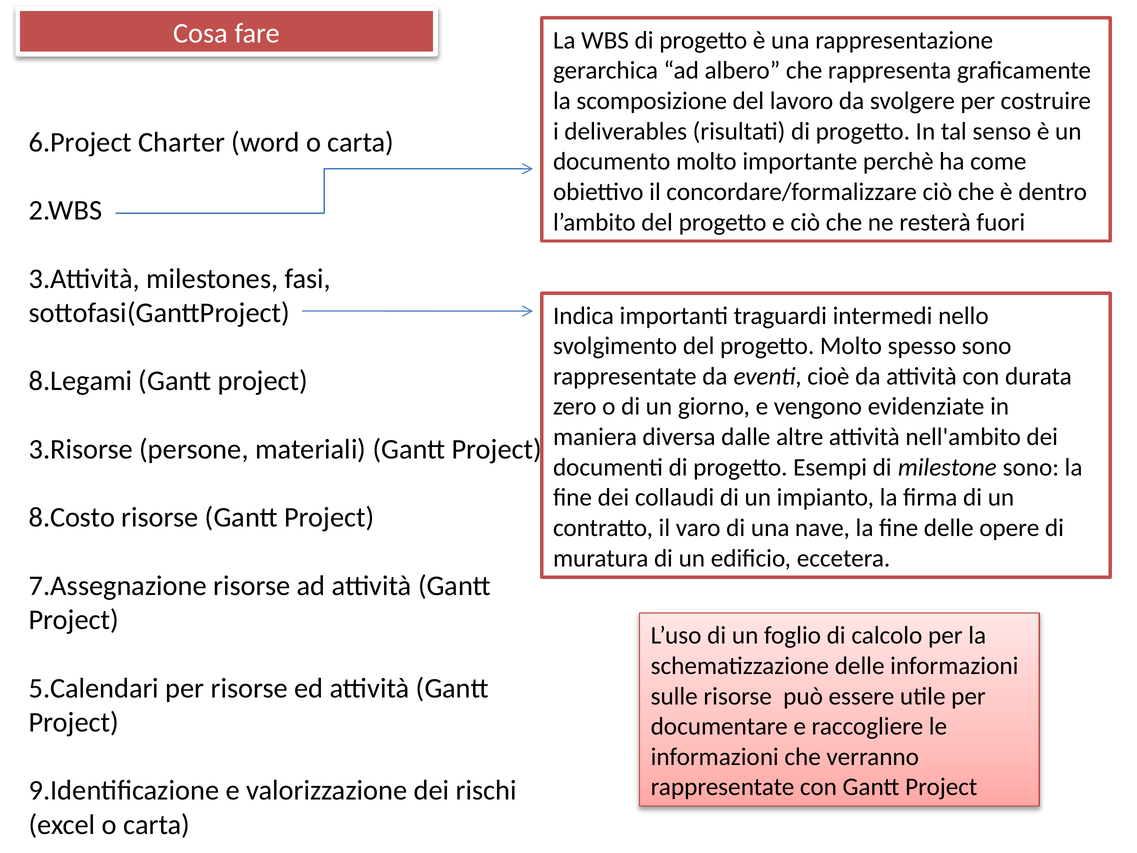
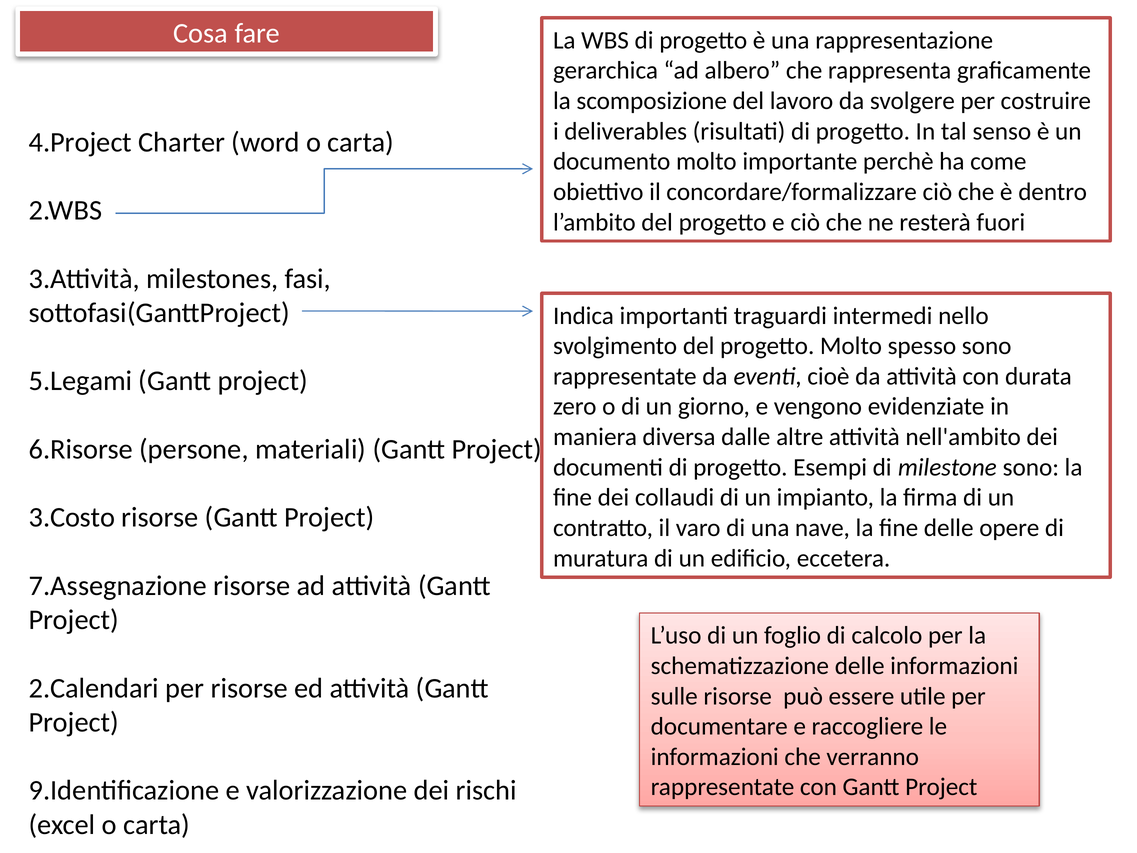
6.Project: 6.Project -> 4.Project (80, 142)
8.Legami: 8.Legami -> 5.Legami (81, 381)
3.Risorse: 3.Risorse -> 6.Risorse (81, 449)
8.Costo: 8.Costo -> 3.Costo (72, 517)
5.Calendari: 5.Calendari -> 2.Calendari (94, 688)
